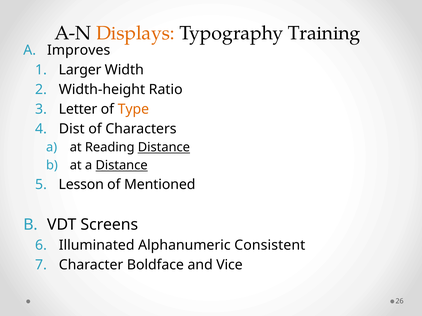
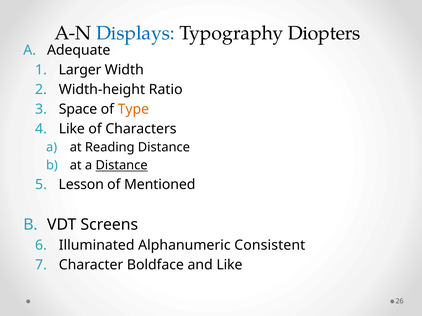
Displays colour: orange -> blue (135, 33)
Training: Training -> Diopters (324, 33)
Improves: Improves -> Adequate (79, 50)
Letter: Letter -> Space (78, 109)
Dist: Dist -> Like (72, 129)
Distance underline: present -> none (164, 148)
and Vice: Vice -> Like (229, 265)
